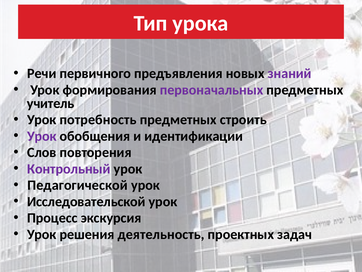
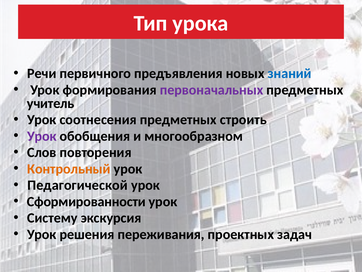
знаний colour: purple -> blue (290, 73)
потребность: потребность -> соотнесения (98, 120)
идентификации: идентификации -> многообразном (194, 136)
Контрольный colour: purple -> orange (69, 169)
Исследовательской: Исследовательской -> Сформированности (86, 201)
Процесс: Процесс -> Систему (52, 218)
деятельность: деятельность -> переживания (161, 234)
